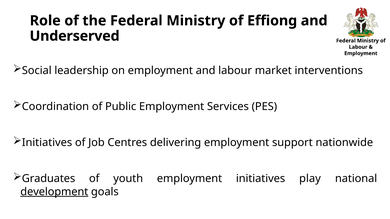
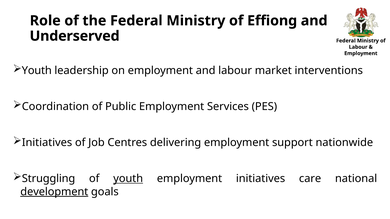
Social: Social -> Youth (37, 71)
Graduates: Graduates -> Struggling (49, 179)
youth underline: none -> present (128, 179)
play: play -> care (310, 179)
